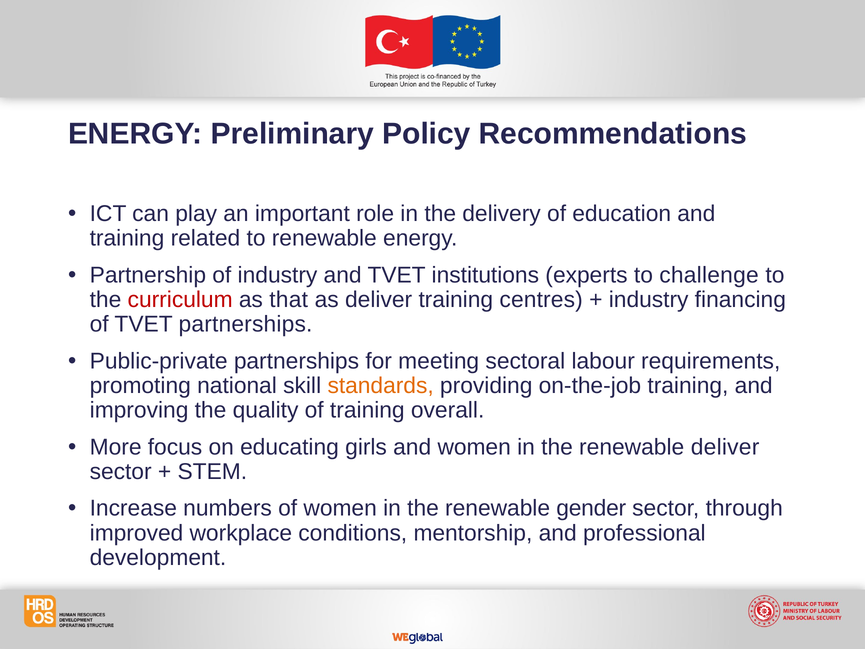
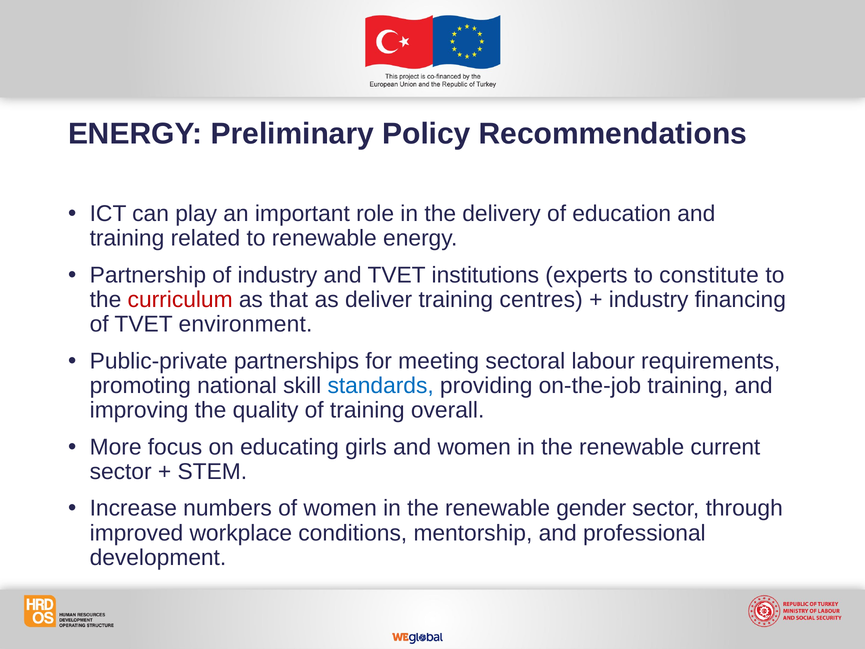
challenge: challenge -> constitute (709, 275)
TVET partnerships: partnerships -> environment (245, 324)
standards colour: orange -> blue (381, 386)
renewable deliver: deliver -> current (725, 447)
